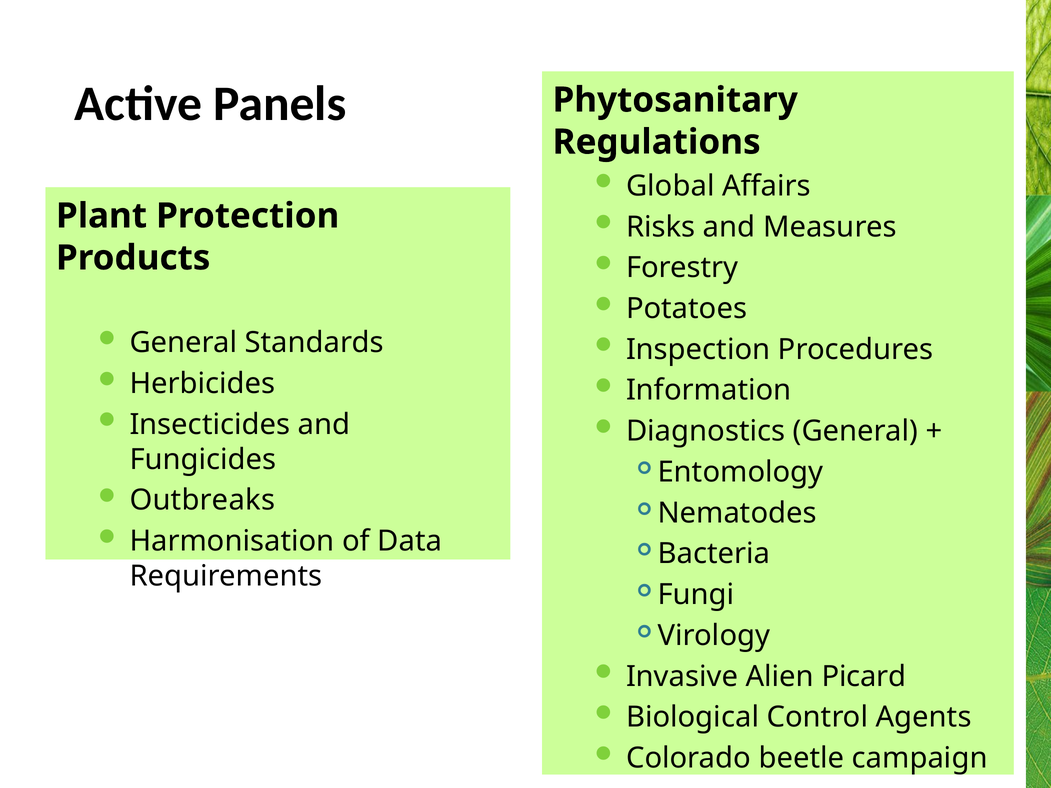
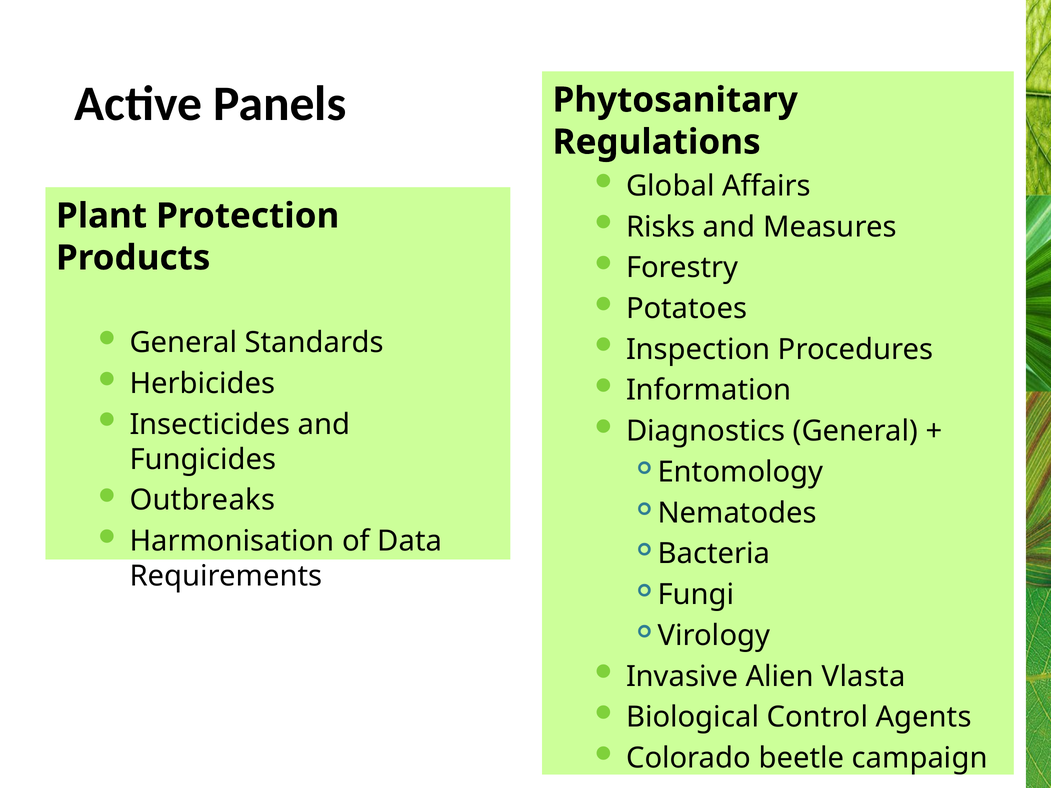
Picard: Picard -> Vlasta (864, 677)
